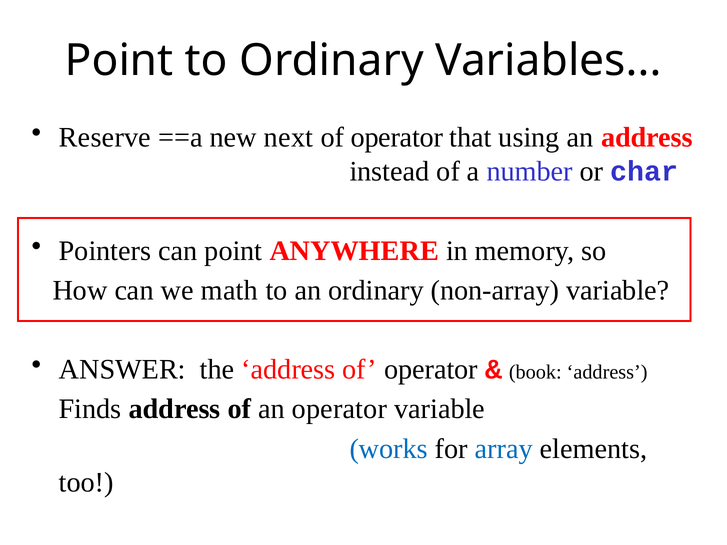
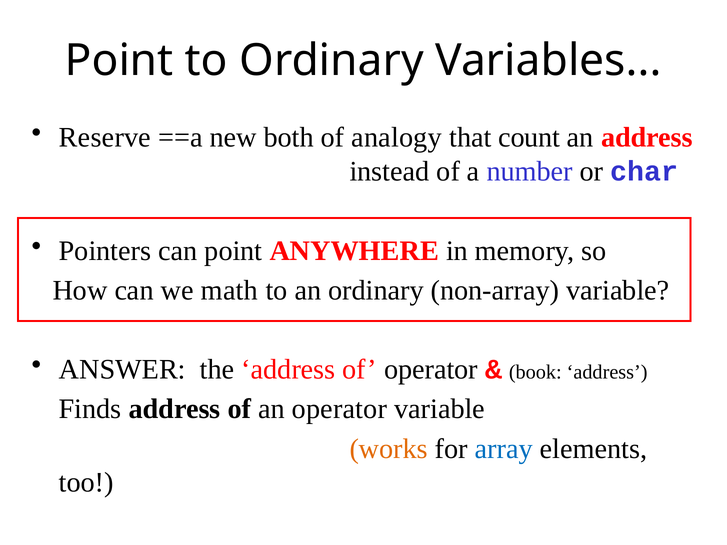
next: next -> both (289, 138)
operator: operator -> analogy (397, 138)
using: using -> count (529, 138)
works colour: blue -> orange (389, 449)
